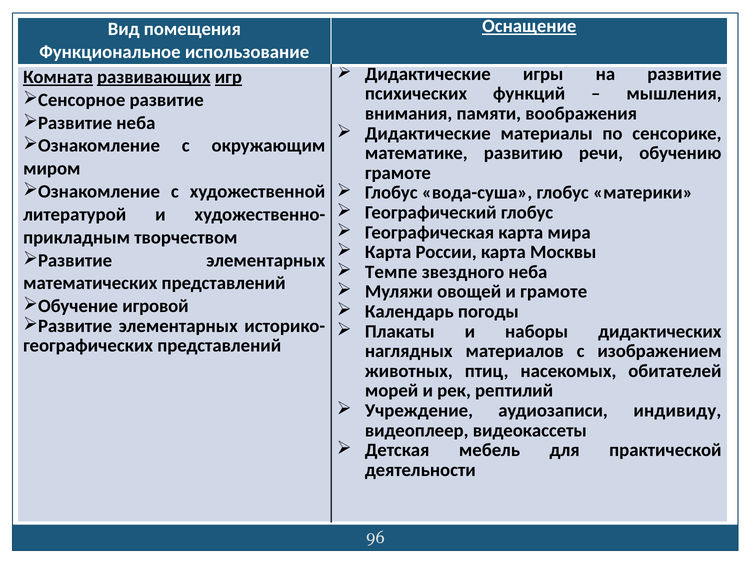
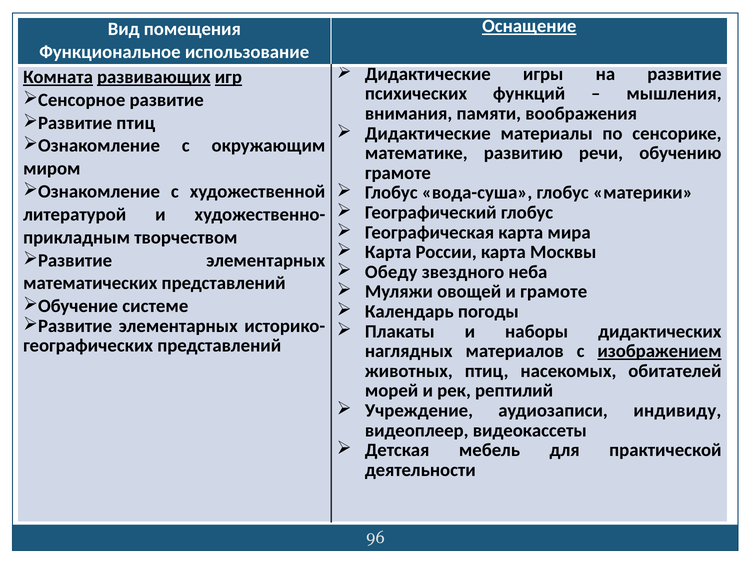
неба: неба -> птиц (136, 123)
Темпе: Темпе -> Обеду (391, 272)
игровой: игровой -> системе (155, 306)
изображением underline: none -> present (659, 351)
